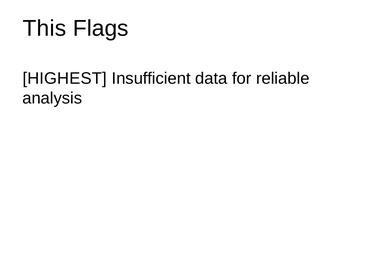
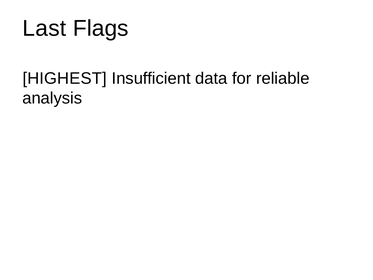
This: This -> Last (44, 28)
